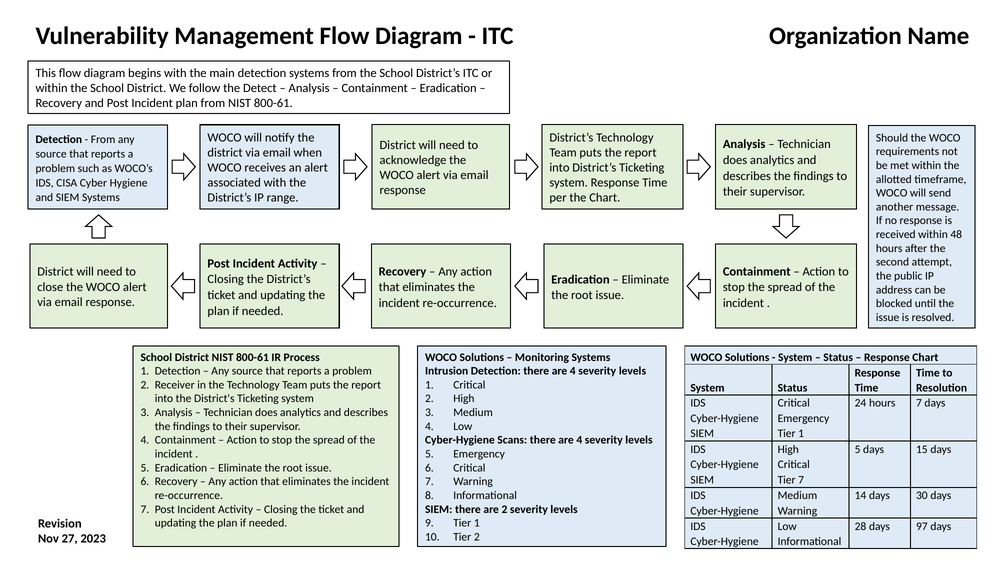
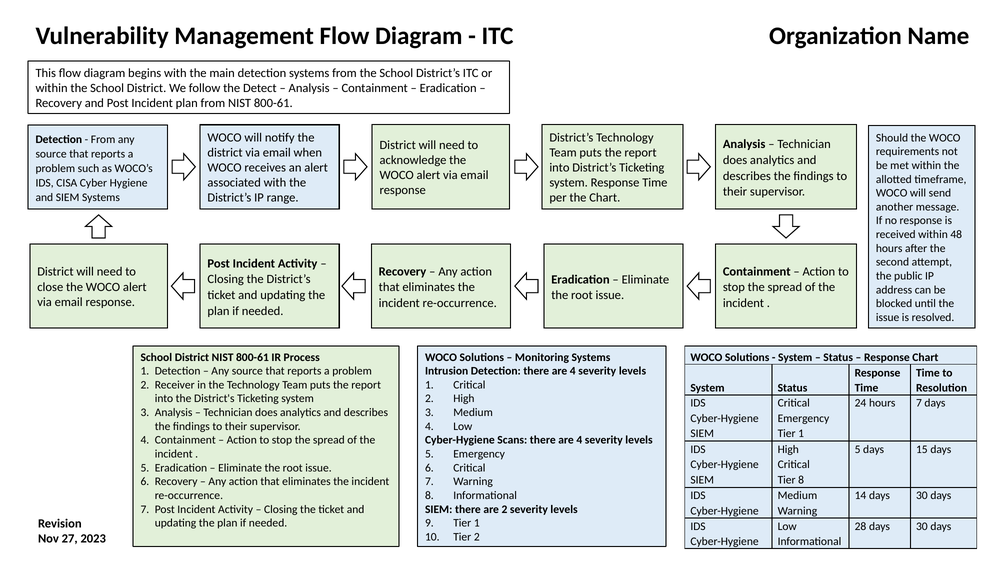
Tier 7: 7 -> 8 (801, 480)
28 days 97: 97 -> 30 (922, 527)
